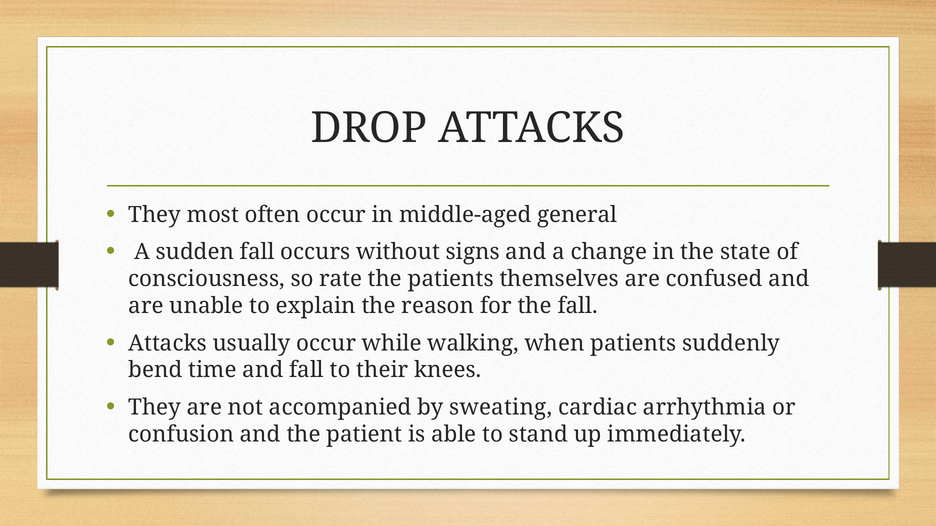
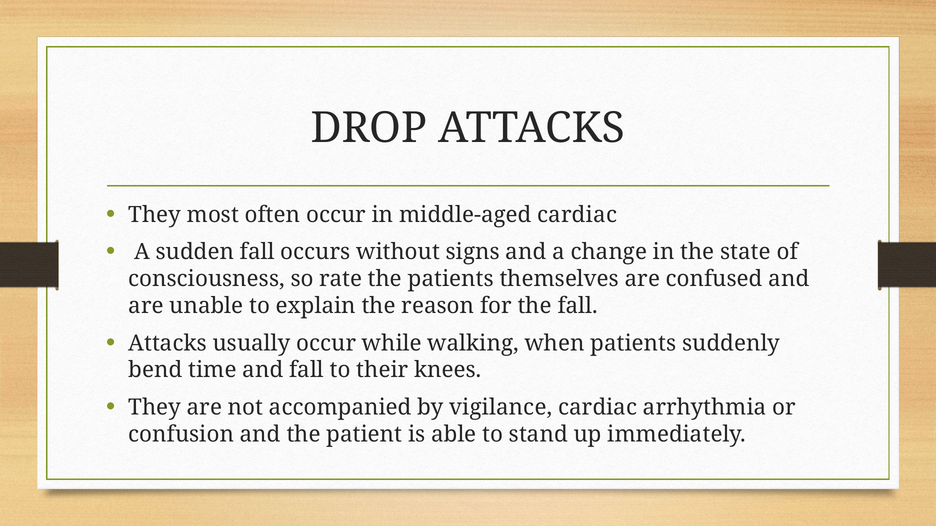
middle-aged general: general -> cardiac (577, 215)
sweating: sweating -> vigilance (501, 408)
